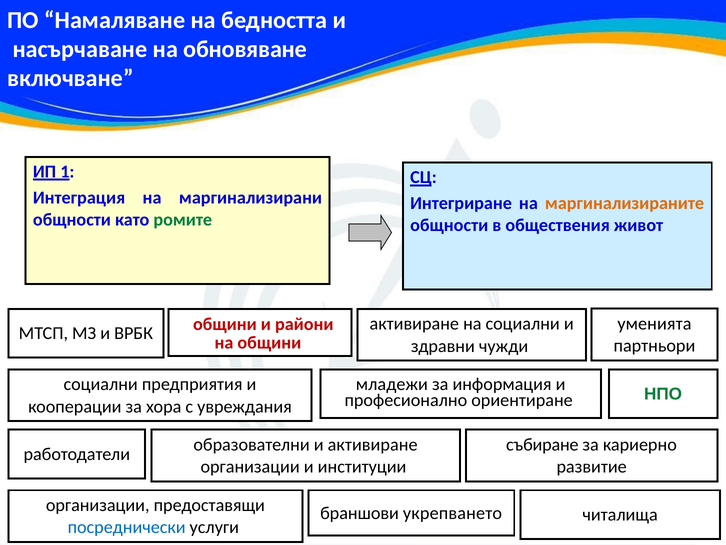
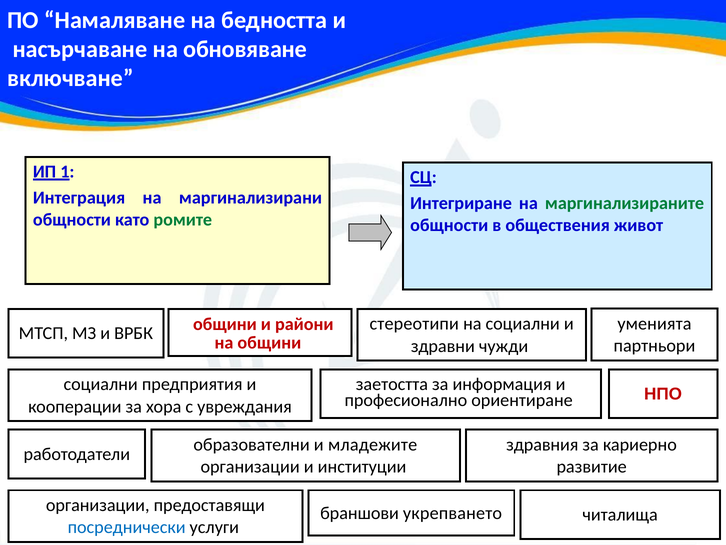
маргинализираните colour: orange -> green (625, 203)
активиране: активиране -> стереотипи (414, 324)
младежи: младежи -> заетостта (392, 384)
НПО colour: green -> red (663, 394)
и активиране: активиране -> младежите (373, 444)
събиране: събиране -> здравния (542, 444)
